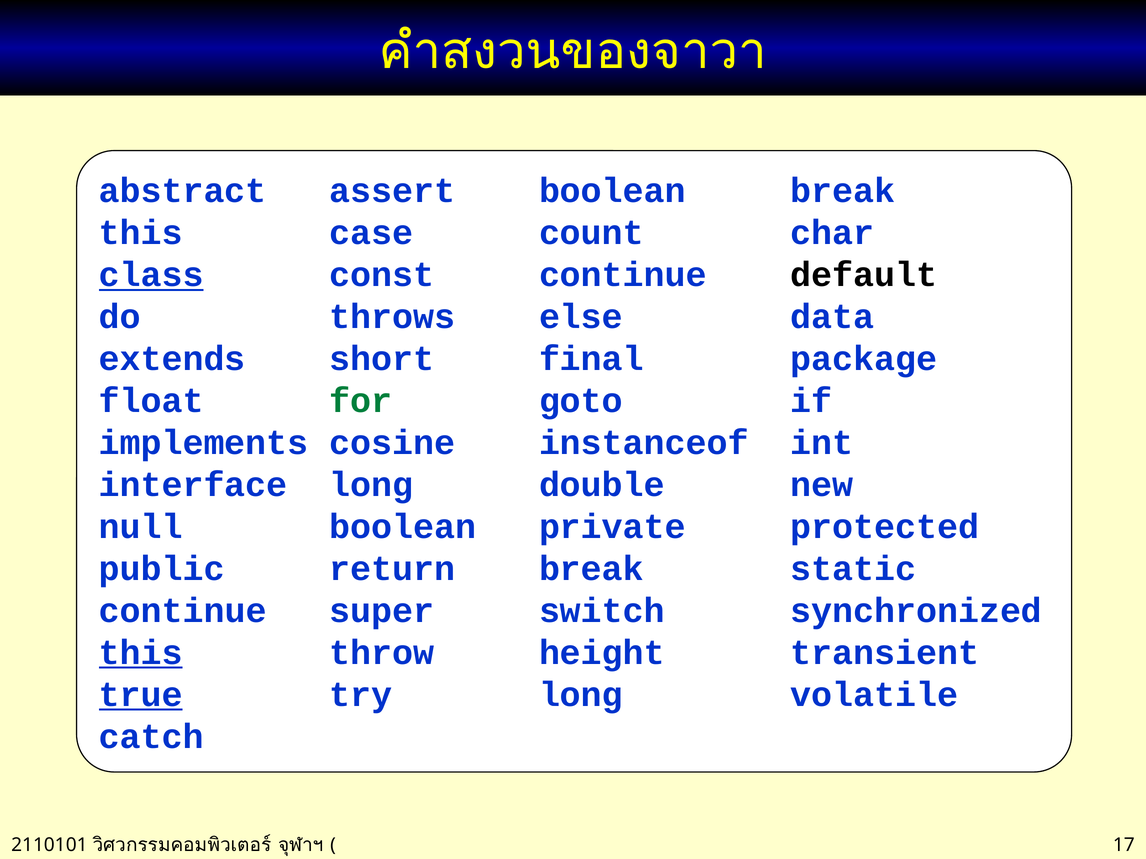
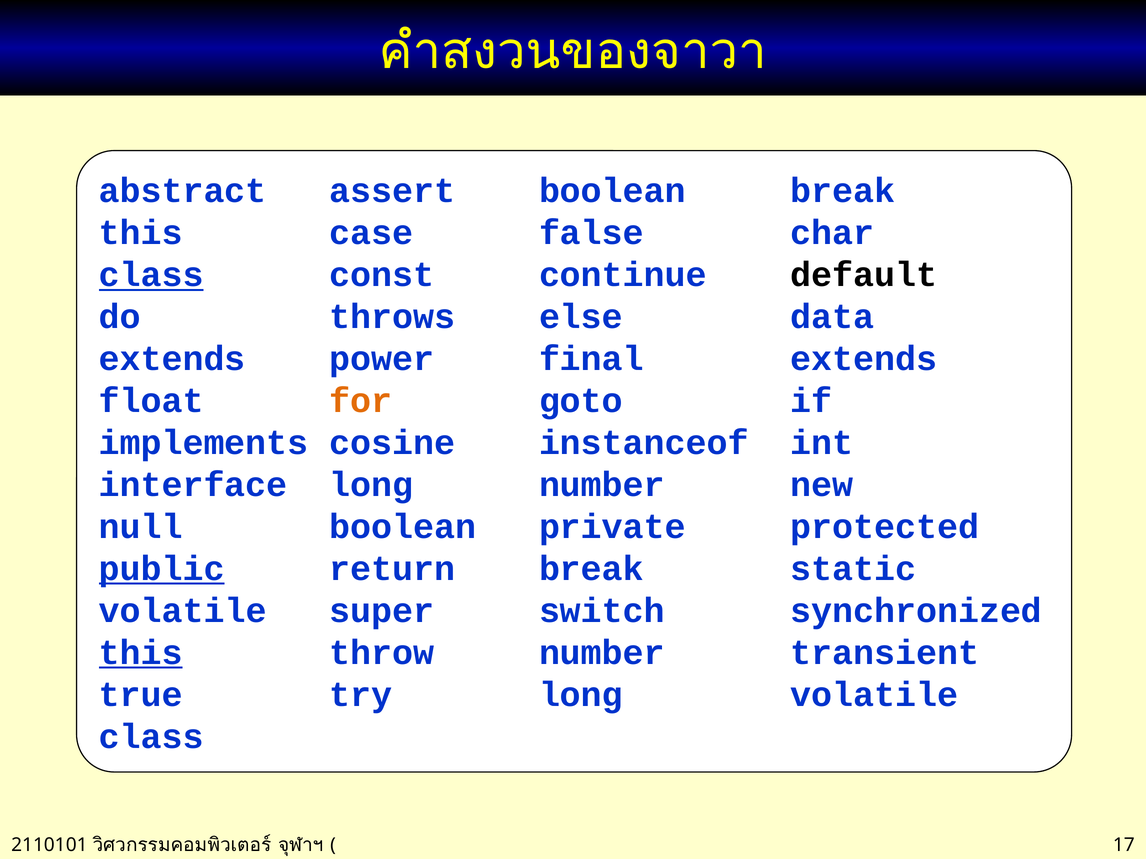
count: count -> false (591, 233)
short: short -> power (382, 359)
final package: package -> extends (864, 359)
for colour: green -> orange (361, 401)
long double: double -> number (602, 485)
public underline: none -> present (162, 569)
continue: continue -> volatile (183, 611)
throw height: height -> number (602, 653)
true underline: present -> none (141, 695)
catch: catch -> class (151, 737)
